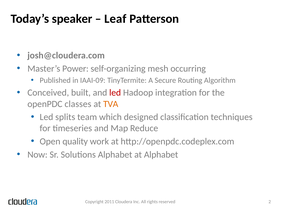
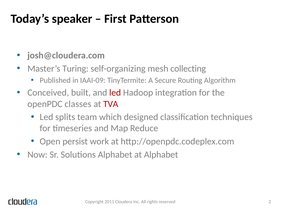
Leaf: Leaf -> First (115, 19)
Power: Power -> Turing (75, 69)
occurring: occurring -> collecting (188, 69)
TVA colour: orange -> red (111, 104)
quality: quality -> persist (75, 141)
